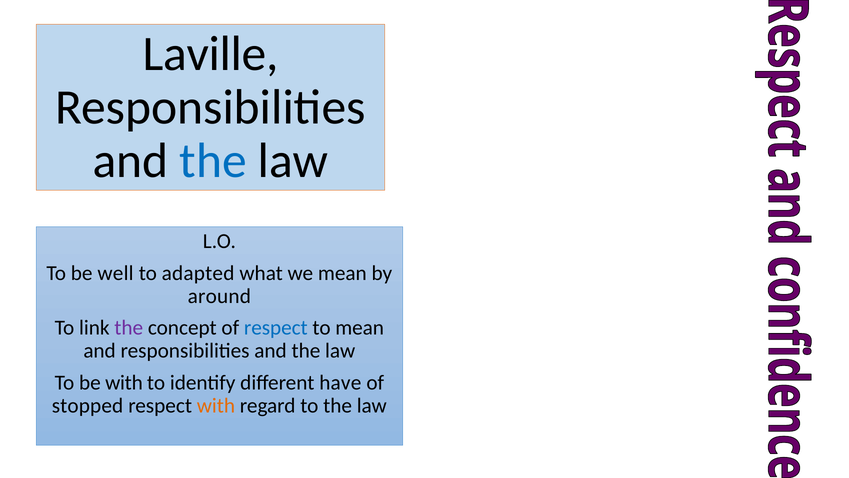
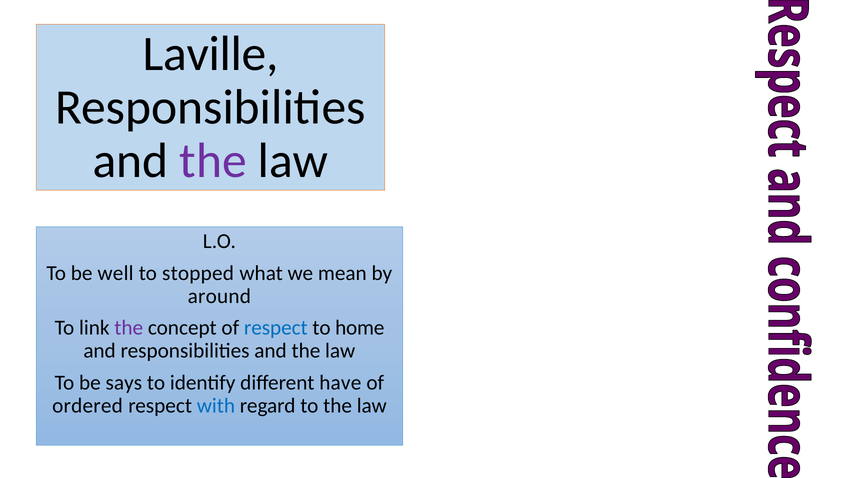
the colour: blue -> purple (213, 161)
adapted: adapted -> stopped (198, 273)
to mean: mean -> home (360, 328)
be with: with -> says (124, 382)
stopped: stopped -> ordered (87, 405)
with colour: orange -> blue (216, 405)
